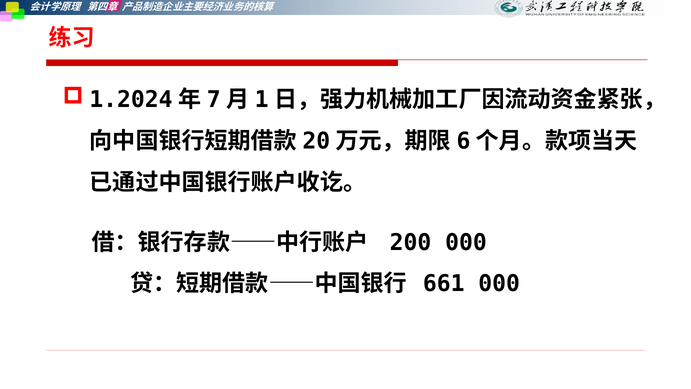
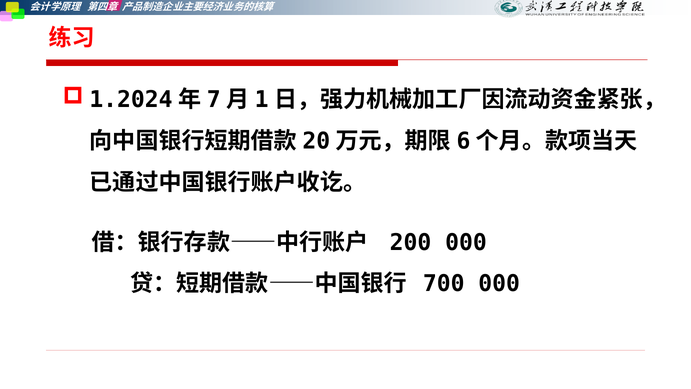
661: 661 -> 700 (444, 284)
